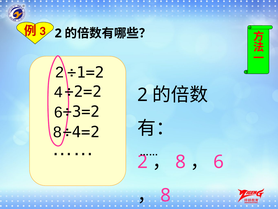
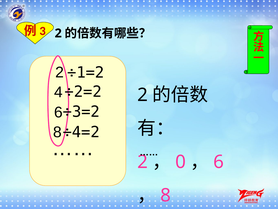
8: 8 -> 0 (181, 161)
